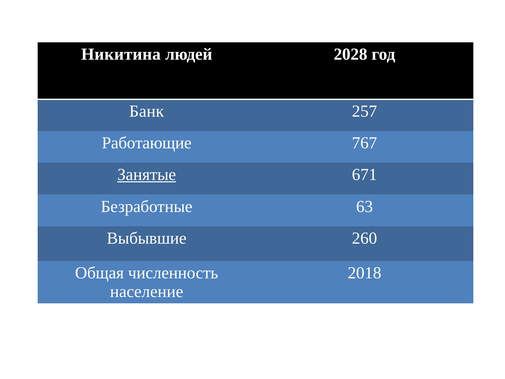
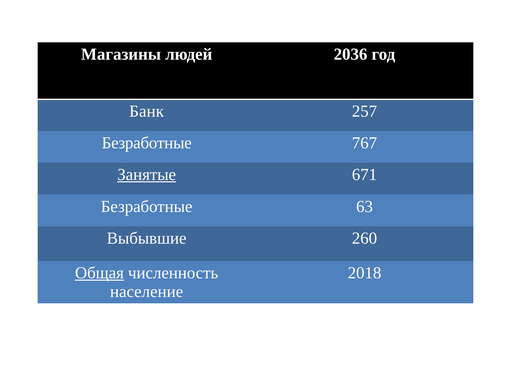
Никитина: Никитина -> Магазины (121, 54)
2028: 2028 -> 2036 (351, 54)
Работающие: Работающие -> Безработные (147, 143)
Общая underline: none -> present (99, 273)
